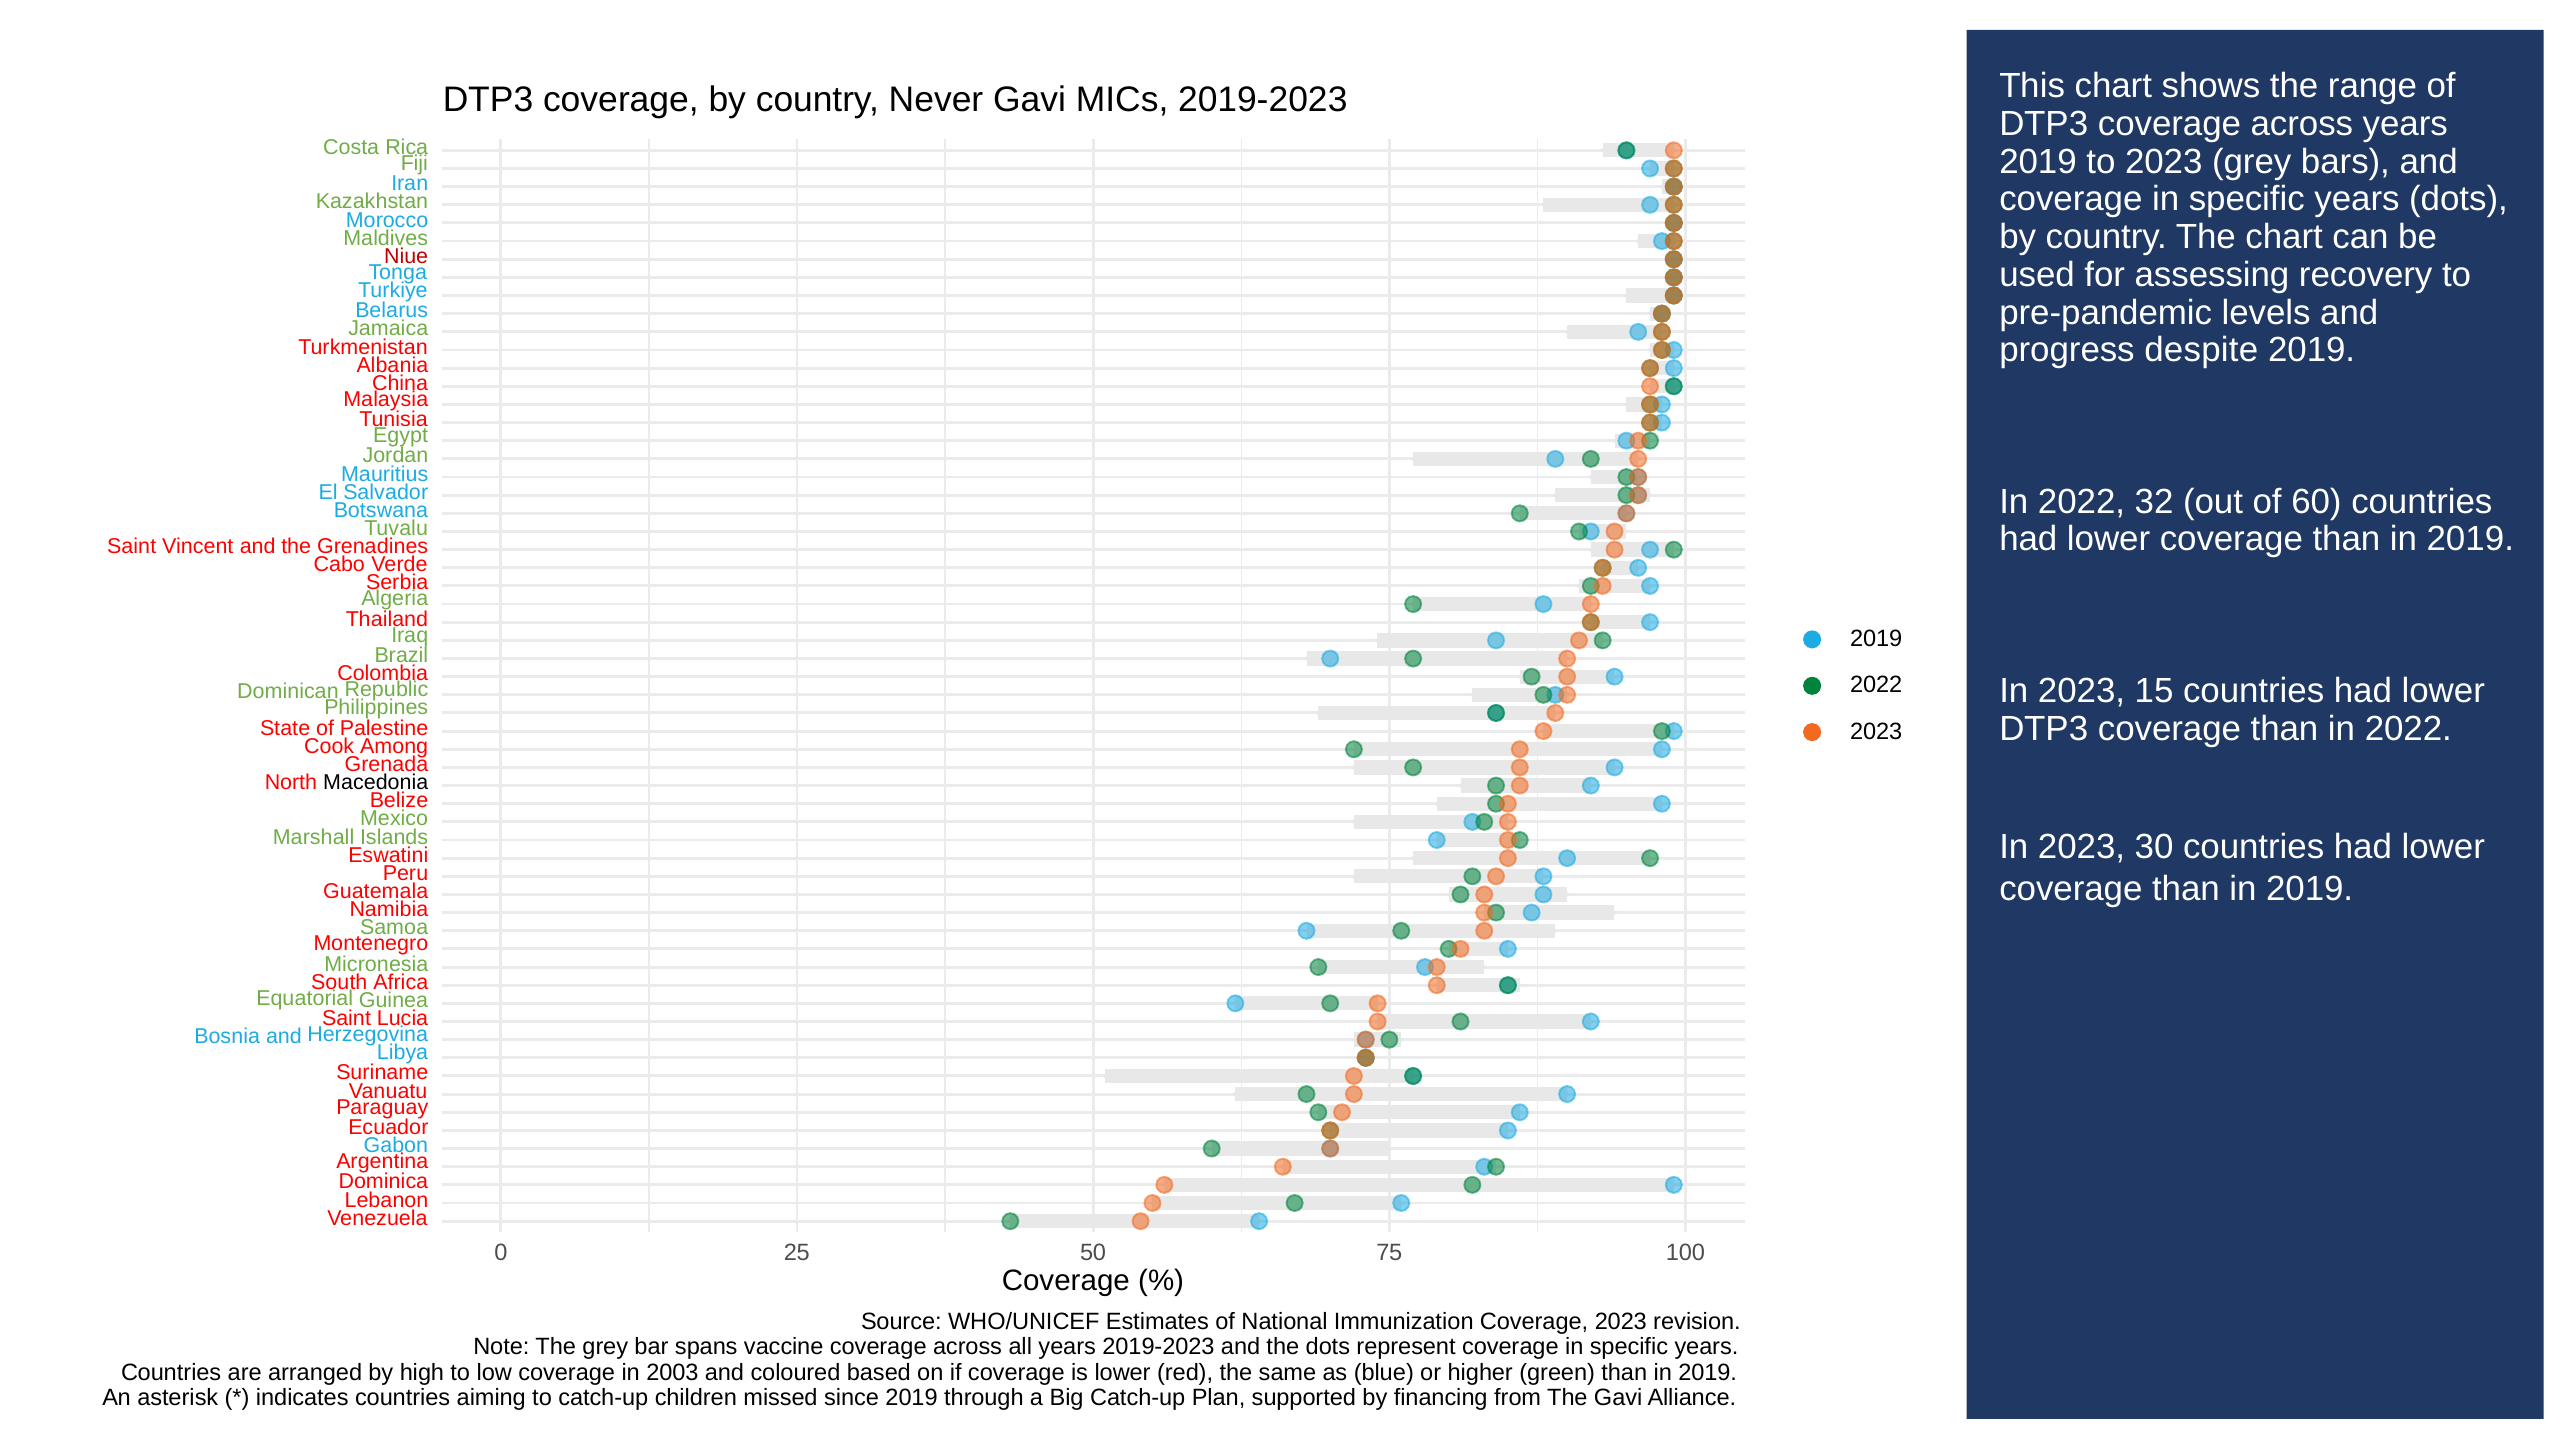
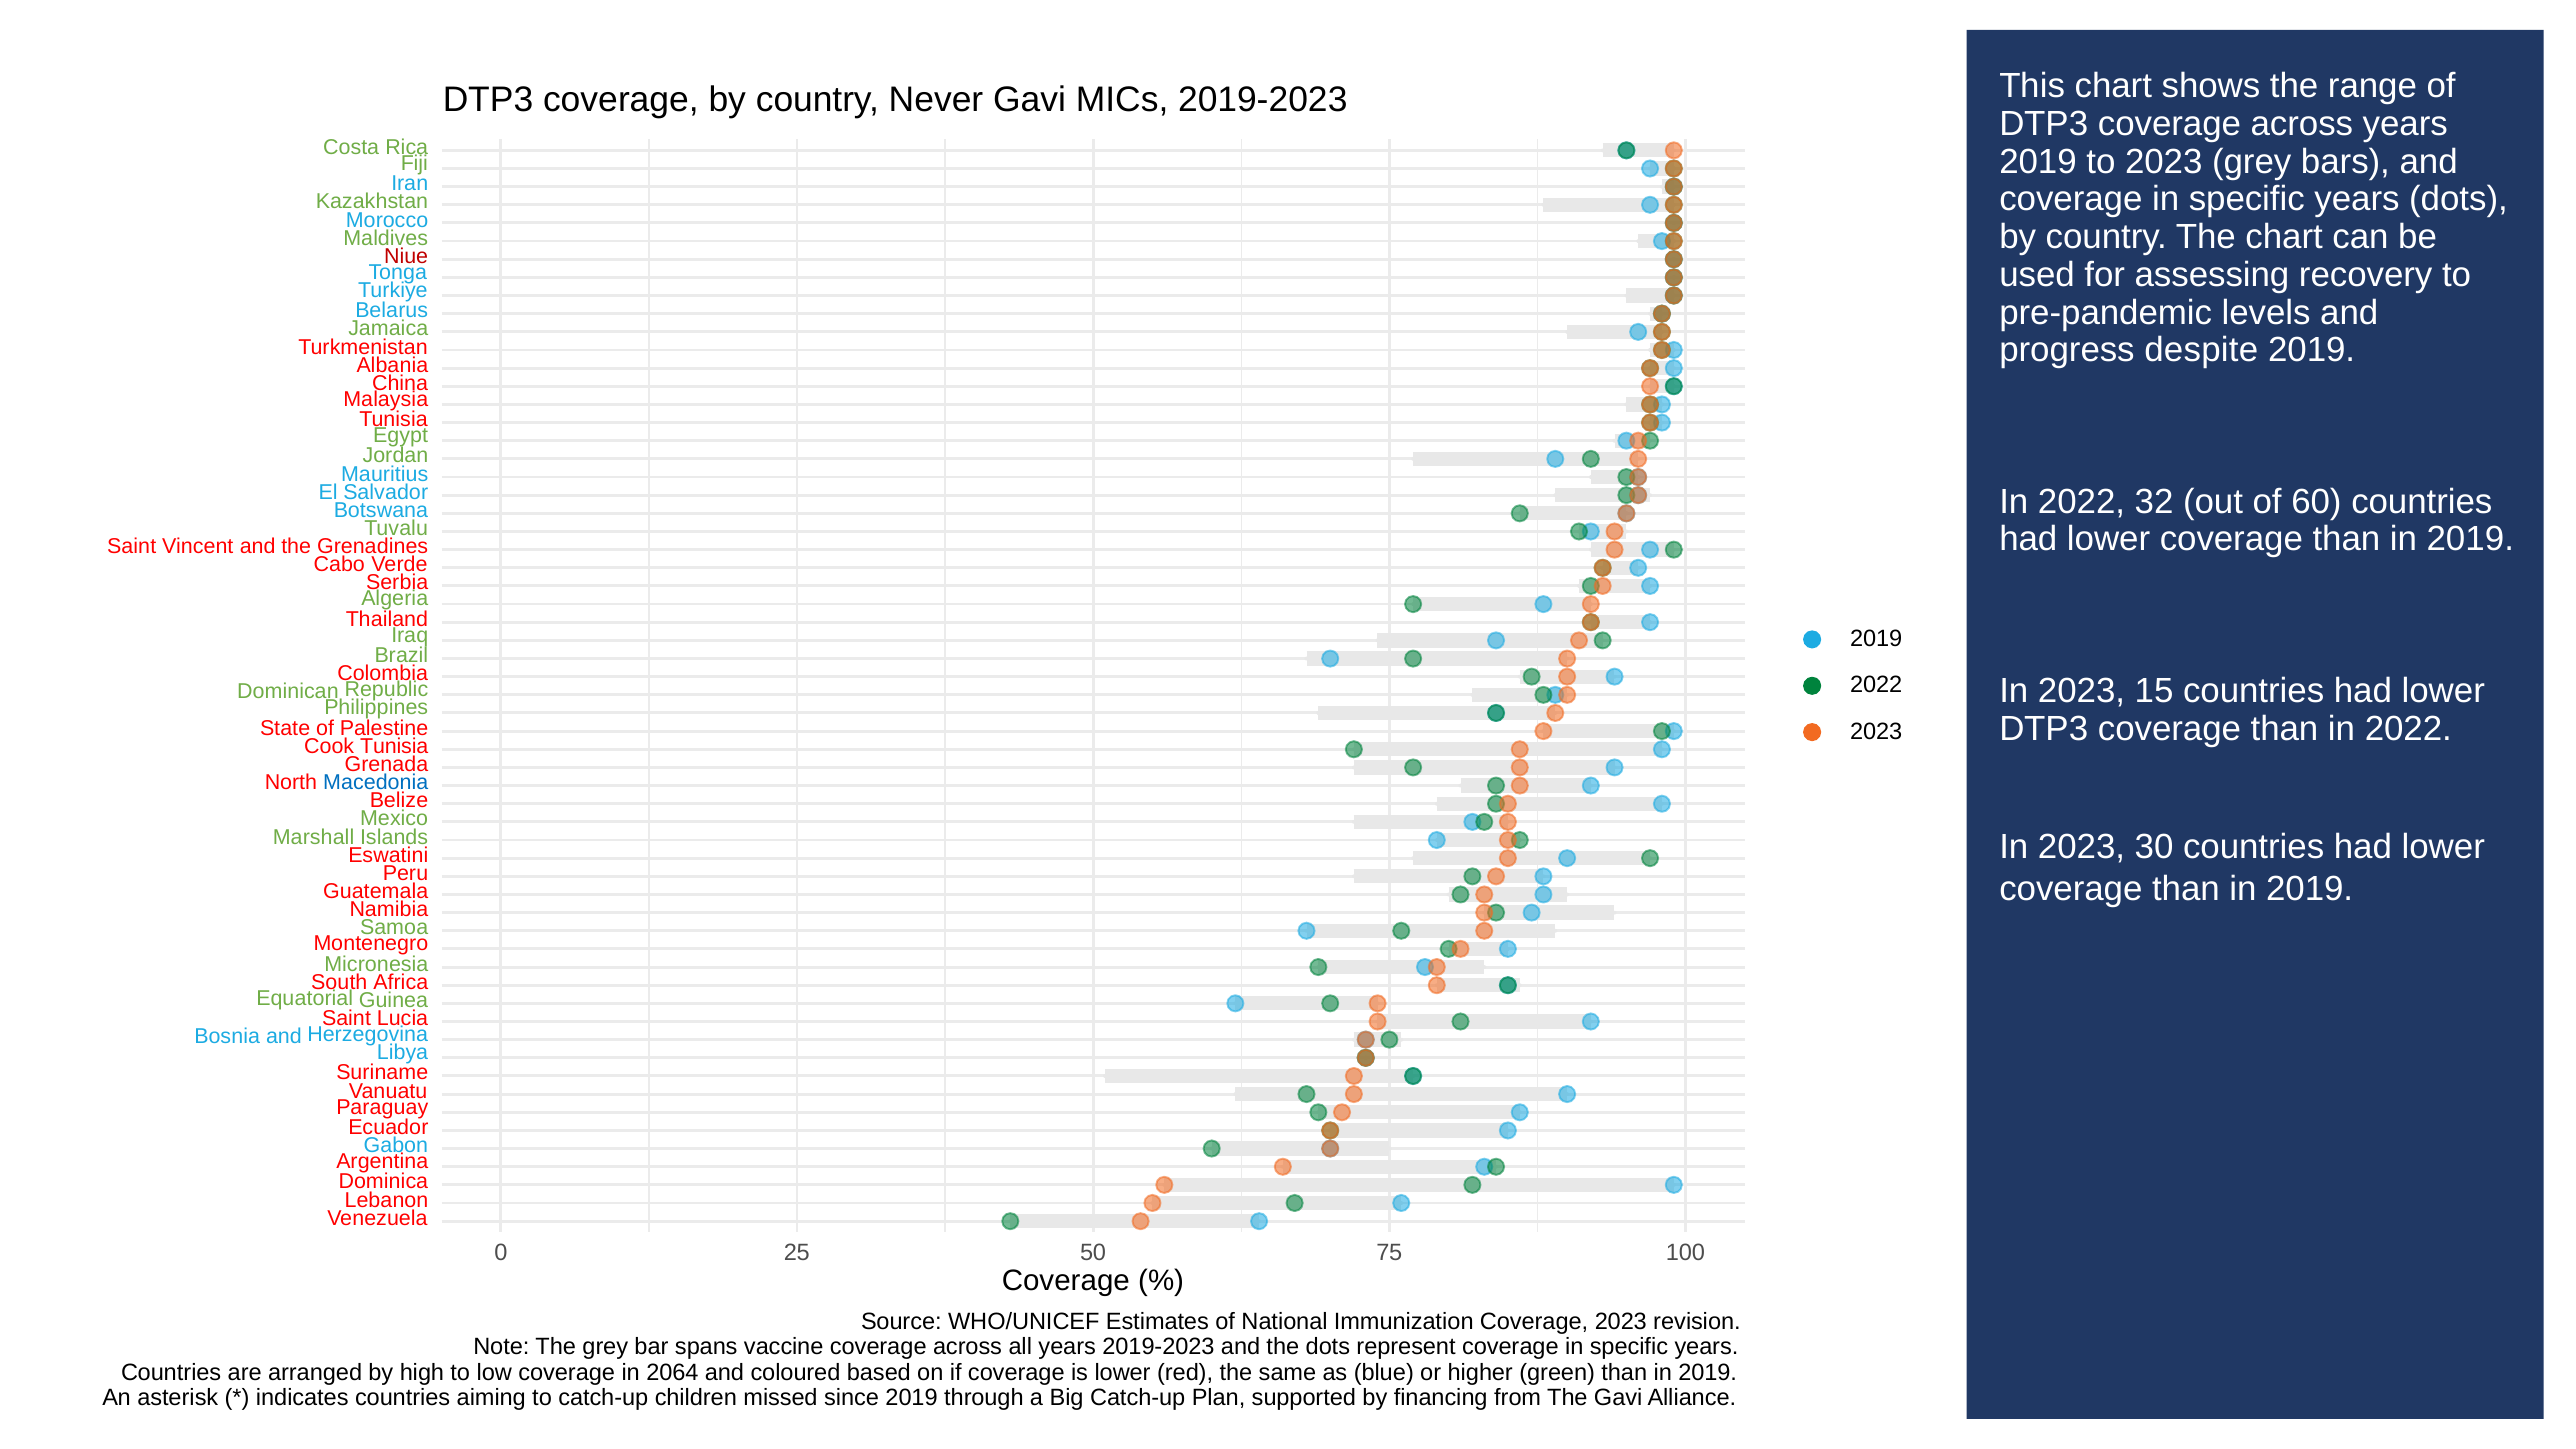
Cook Among: Among -> Tunisia (394, 746)
Macedonia colour: black -> blue (376, 783)
2003: 2003 -> 2064 (672, 1373)
